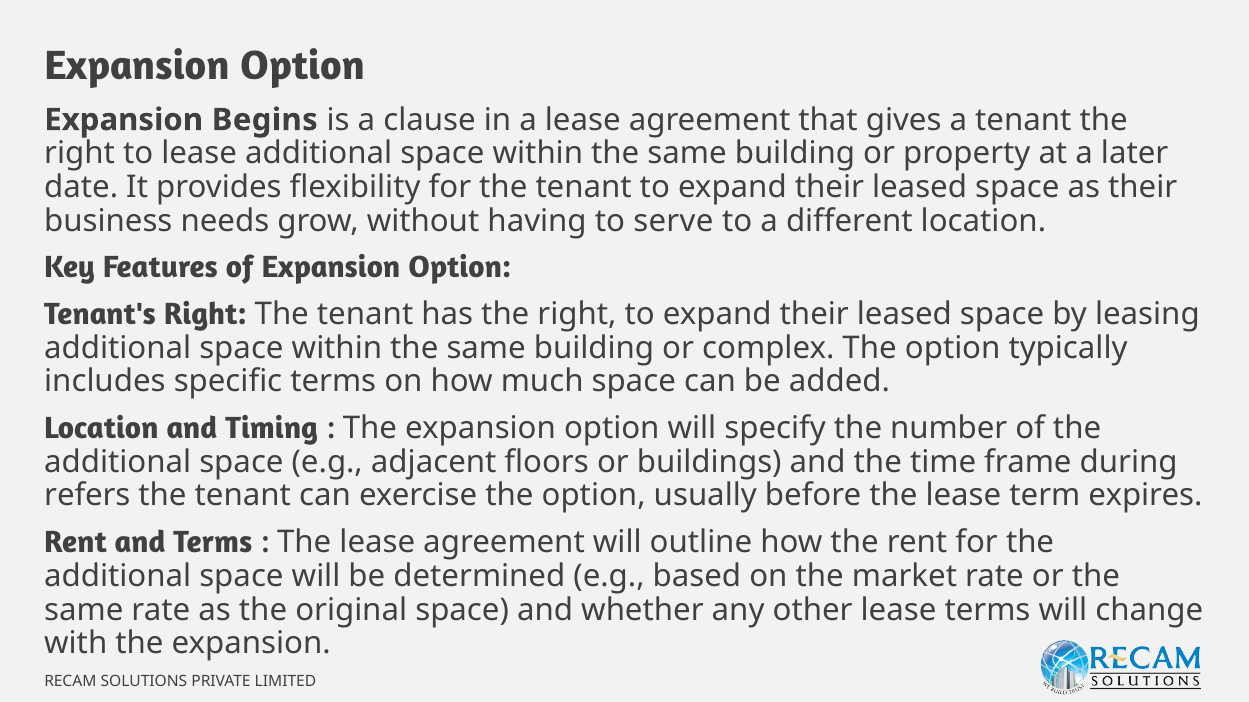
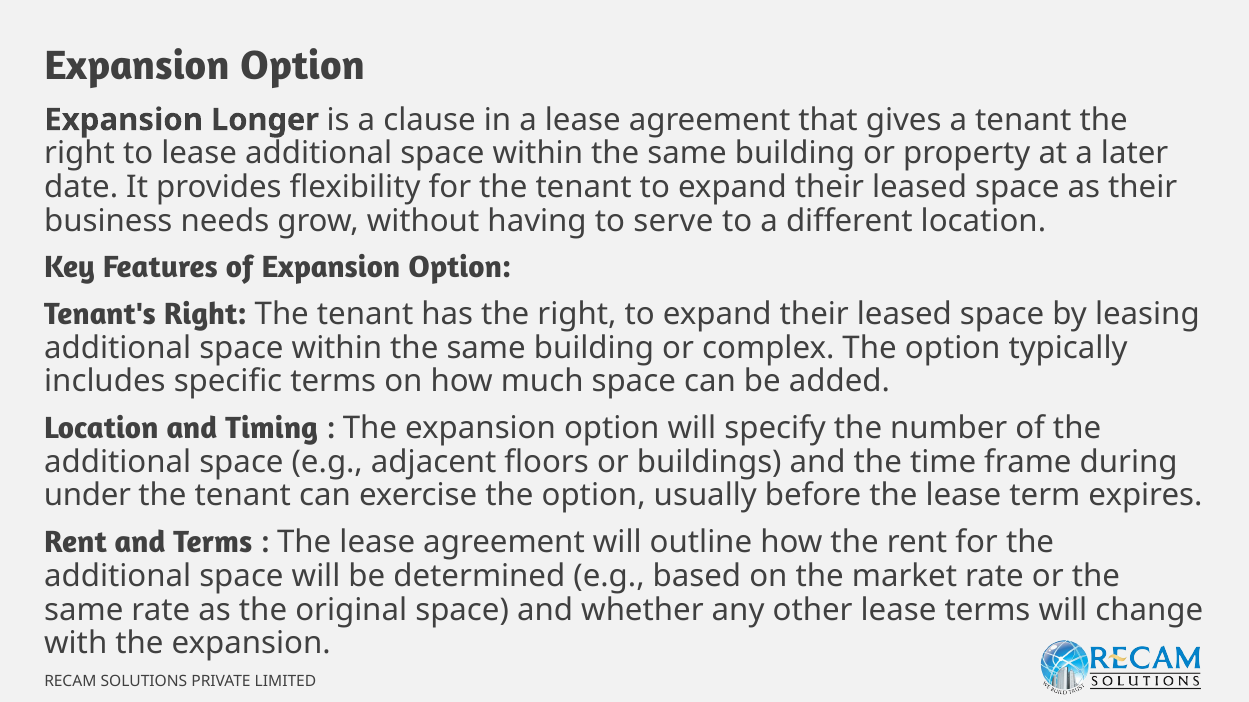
Begins: Begins -> Longer (265, 120)
refers: refers -> under (87, 496)
